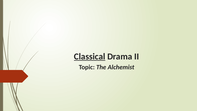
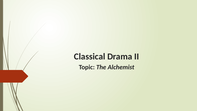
Classical underline: present -> none (90, 56)
